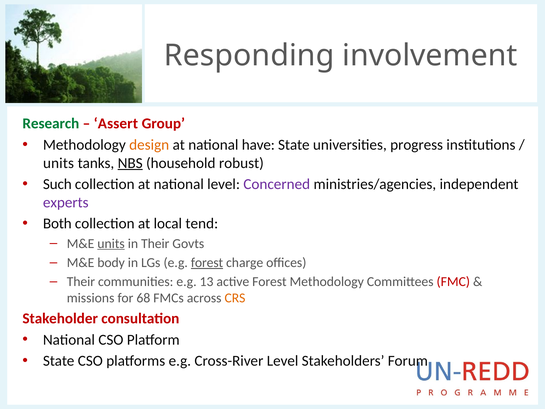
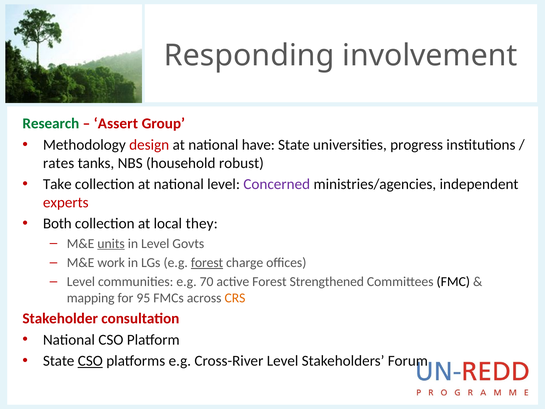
design colour: orange -> red (149, 145)
units: units -> rates (59, 163)
NBS underline: present -> none (130, 163)
Such: Such -> Take (57, 184)
experts colour: purple -> red (66, 202)
tend: tend -> they (202, 224)
in Their: Their -> Level (155, 243)
body: body -> work (111, 262)
Their: Their -> Level (81, 282)
13: 13 -> 70 (207, 282)
Forest Methodology: Methodology -> Strengthened (327, 282)
FMC colour: red -> black (453, 282)
missions: missions -> mapping (91, 298)
68: 68 -> 95 (143, 298)
CSO underline: none -> present (90, 361)
